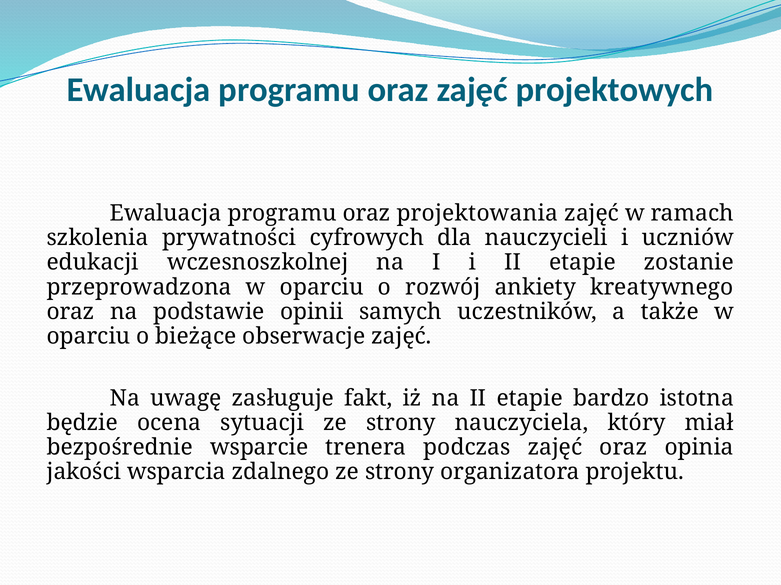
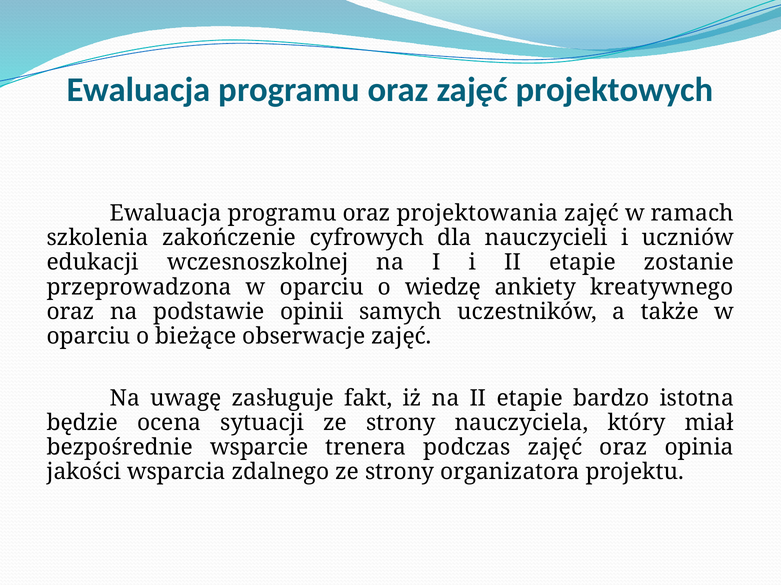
prywatności: prywatności -> zakończenie (229, 238)
rozwój: rozwój -> wiedzę (443, 287)
